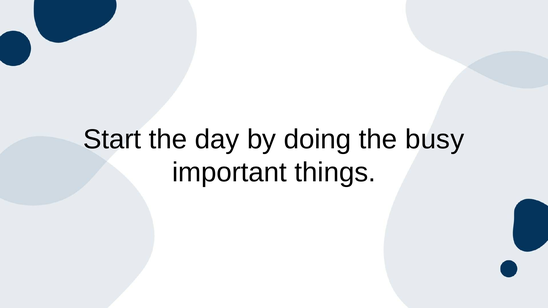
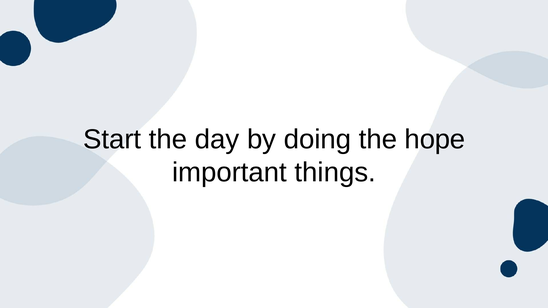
busy: busy -> hope (435, 139)
